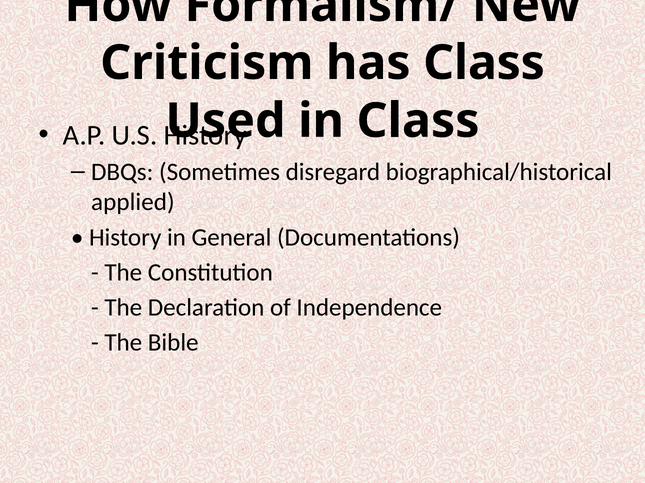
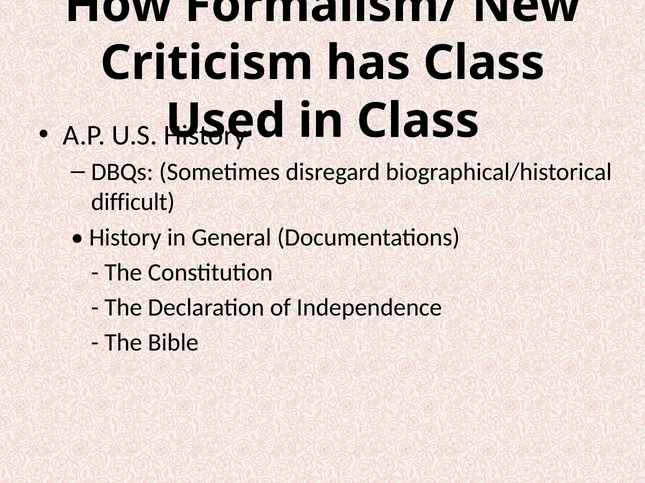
applied: applied -> difficult (133, 202)
